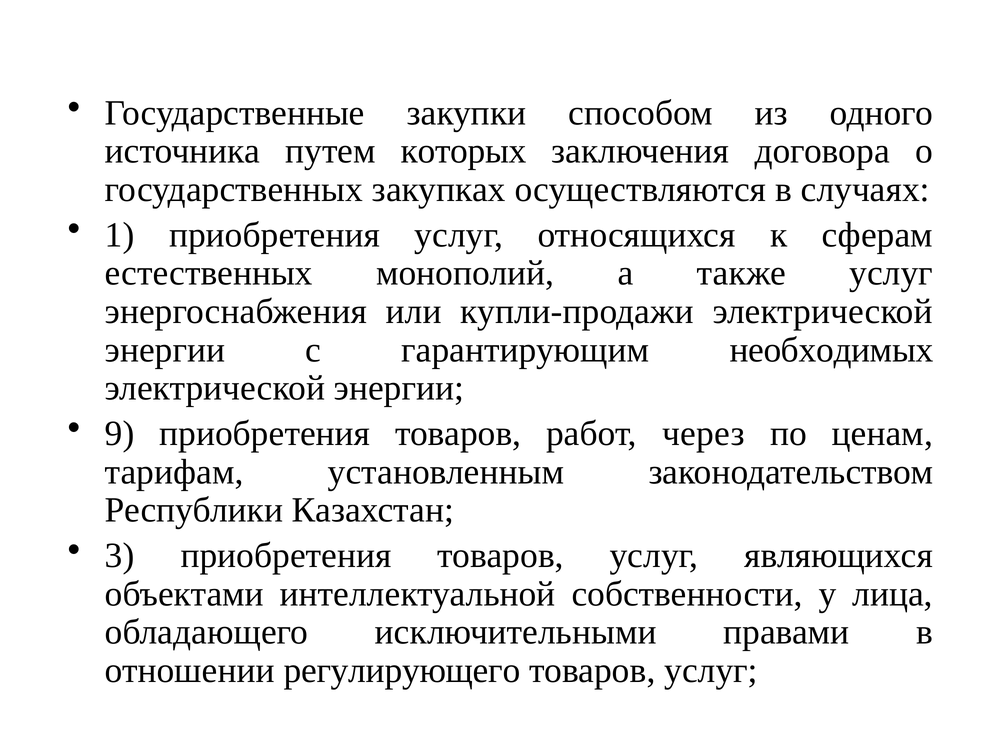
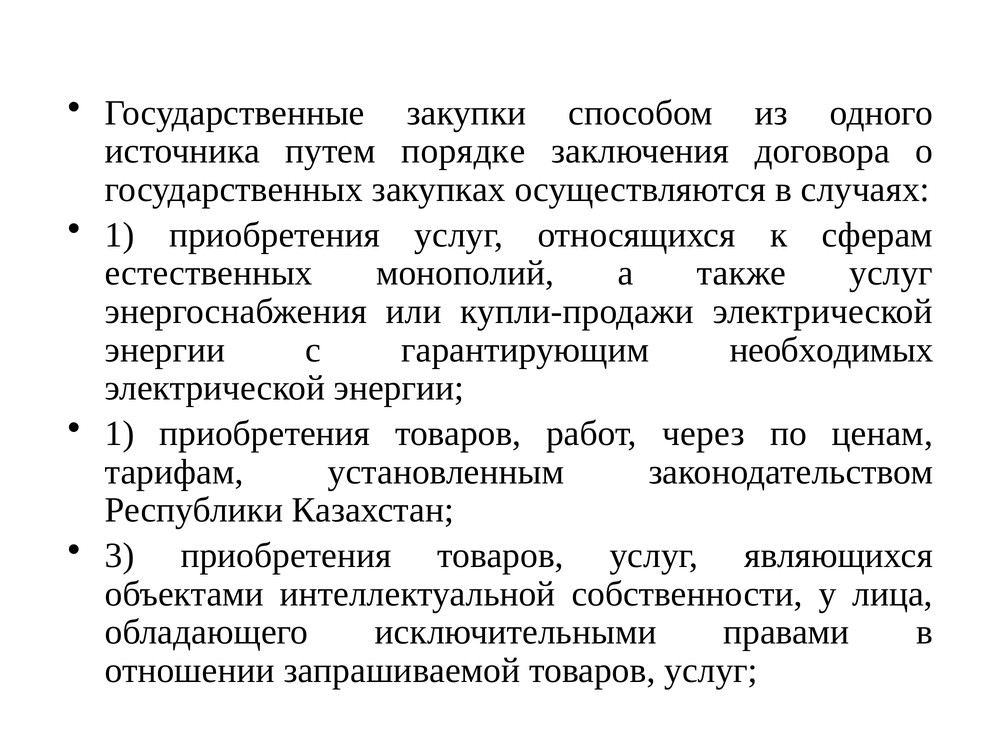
которых: которых -> порядке (463, 151)
9: 9 -> 1 (120, 433)
регулирующего: регулирующего -> запрашиваемой (402, 670)
